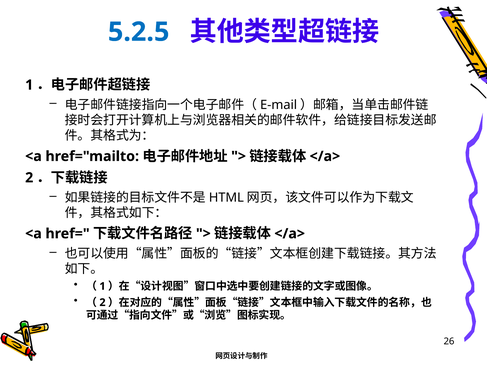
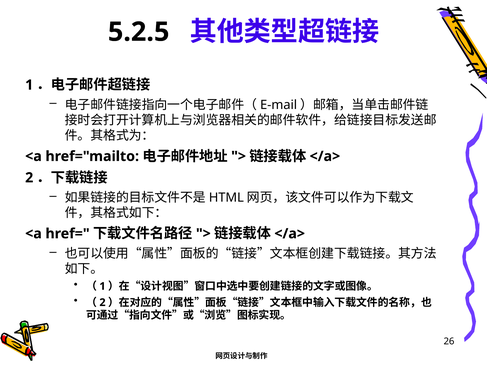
5.2.5 colour: blue -> black (139, 32)
